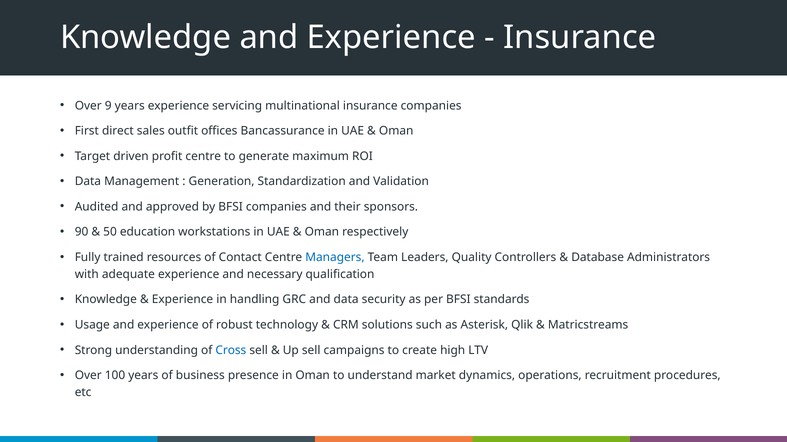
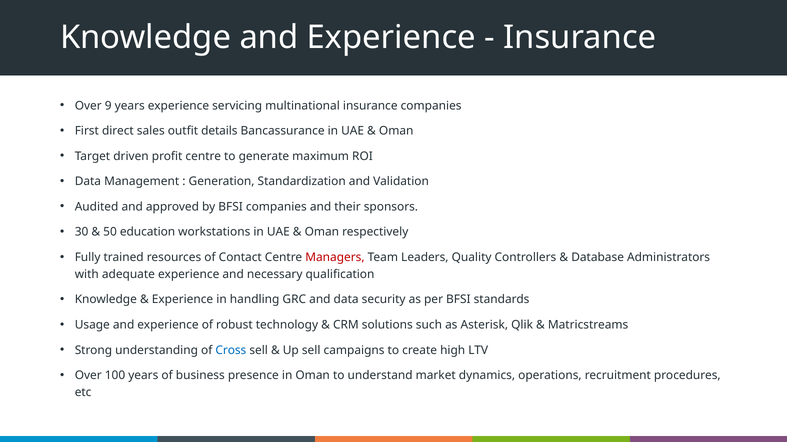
offices: offices -> details (219, 131)
90: 90 -> 30 (82, 232)
Managers colour: blue -> red (335, 258)
